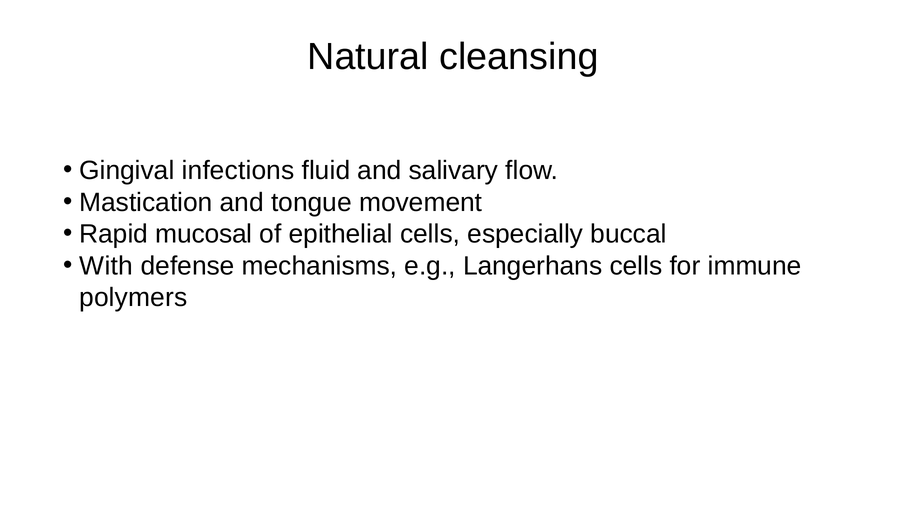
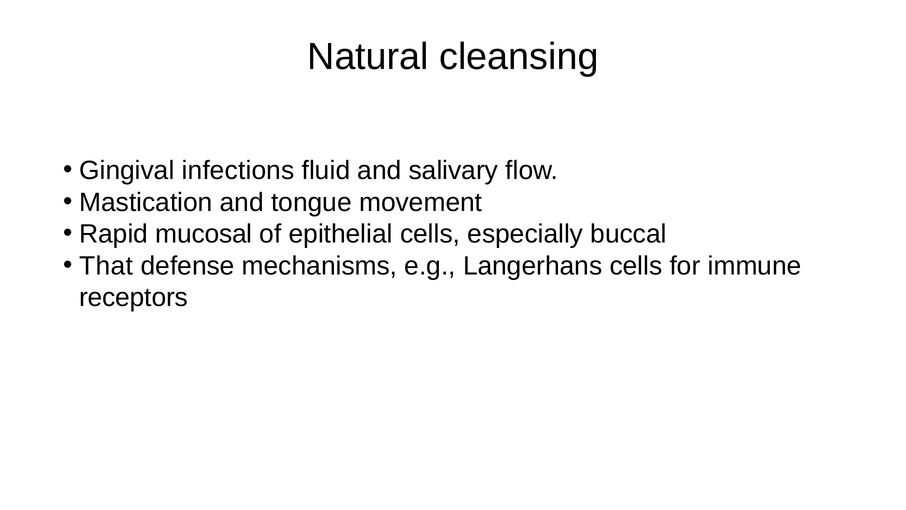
With: With -> That (106, 266)
polymers: polymers -> receptors (134, 297)
